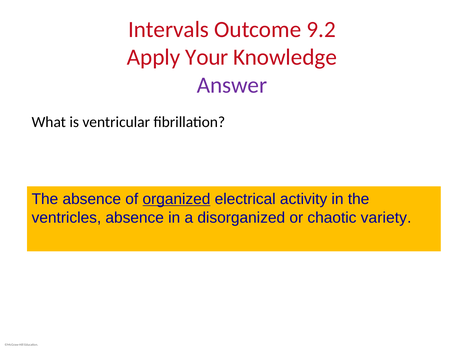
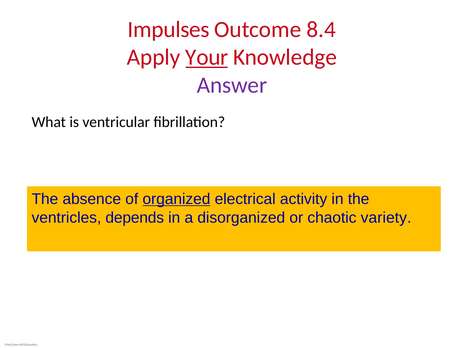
Intervals: Intervals -> Impulses (169, 29)
9.2: 9.2 -> 8.4 (321, 29)
Your underline: none -> present (207, 57)
ventricles absence: absence -> depends (135, 218)
